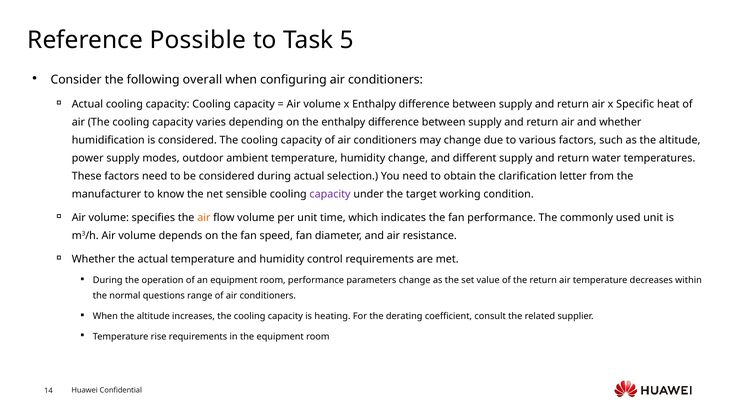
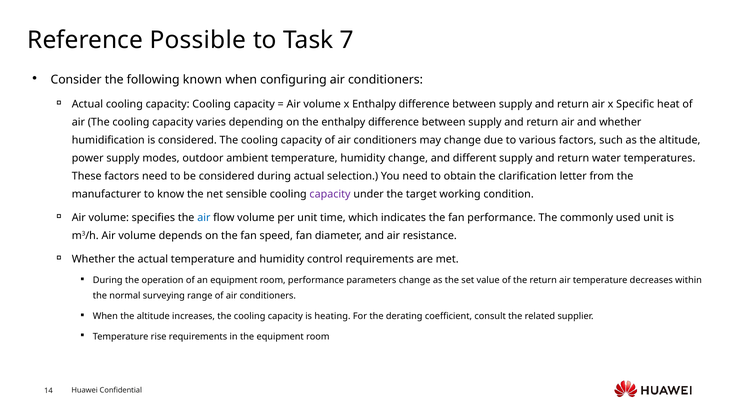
5: 5 -> 7 (347, 40)
overall: overall -> known (202, 80)
air colour: orange -> blue (204, 218)
questions: questions -> surveying (164, 296)
